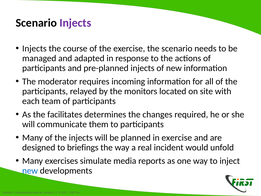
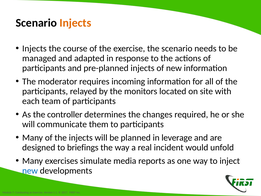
Injects colour: purple -> orange (75, 23)
facilitates: facilitates -> controller (65, 114)
in exercise: exercise -> leverage (177, 137)
